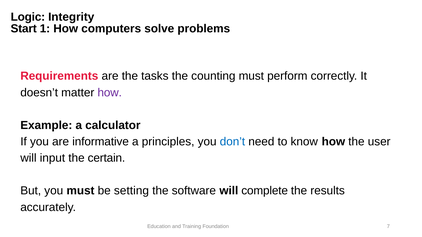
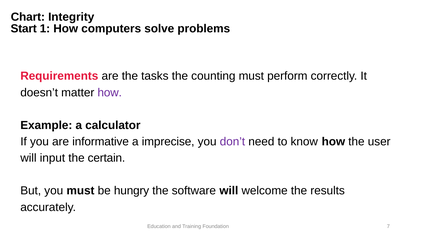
Logic: Logic -> Chart (28, 17)
principles: principles -> imprecise (168, 142)
don’t colour: blue -> purple (232, 142)
setting: setting -> hungry (132, 191)
complete: complete -> welcome (265, 191)
